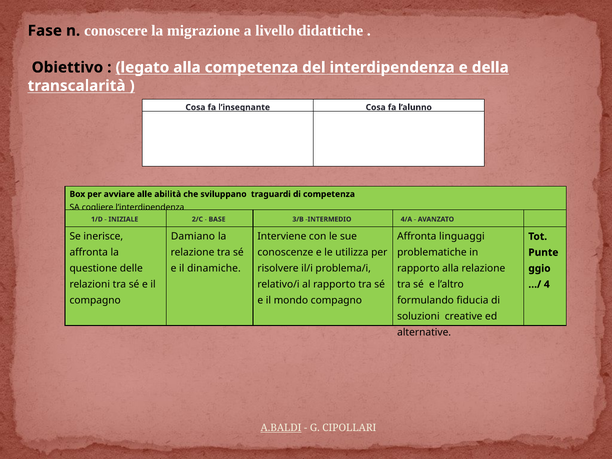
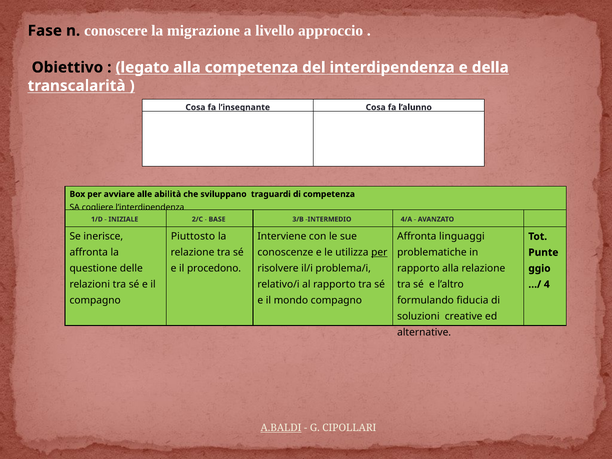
didattiche: didattiche -> approccio (331, 31)
Damiano: Damiano -> Piuttosto (193, 236)
per underline: none -> present (379, 252)
dinamiche: dinamiche -> procedono (214, 268)
